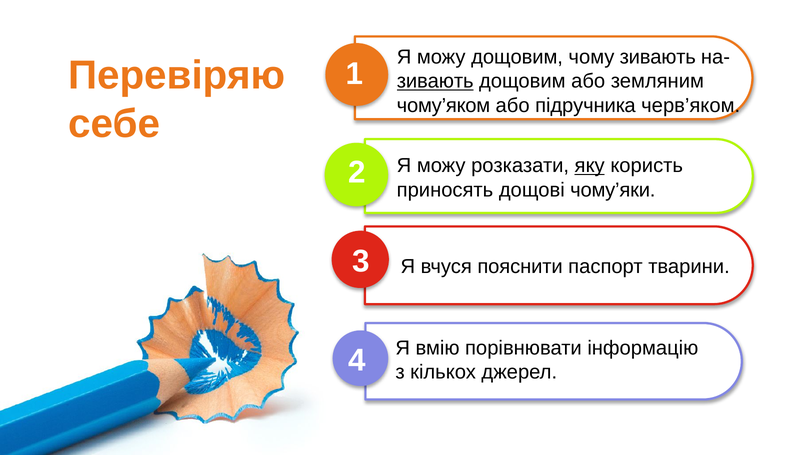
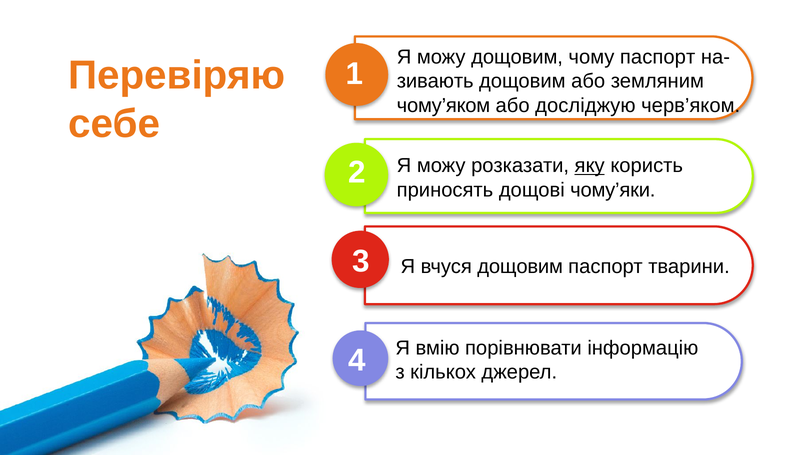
чому зивають: зивають -> паспорт (658, 57)
зивають underline: present -> none (435, 81)
підручника: підручника -> досліджую (585, 105)
вчуся пояснити: пояснити -> дощовим (520, 266)
